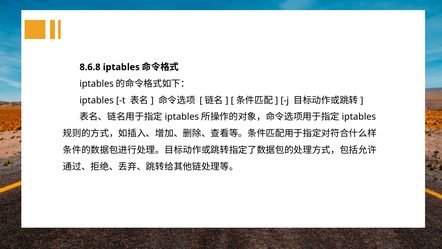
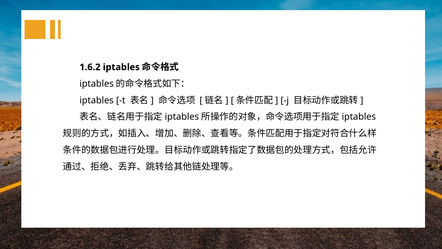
8.6.8: 8.6.8 -> 1.6.2 (90, 67)
